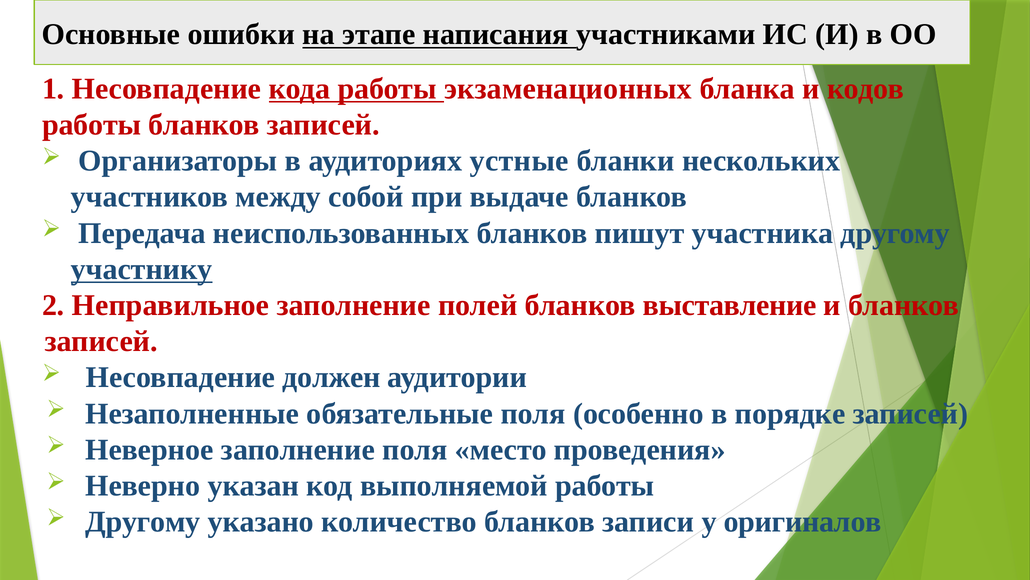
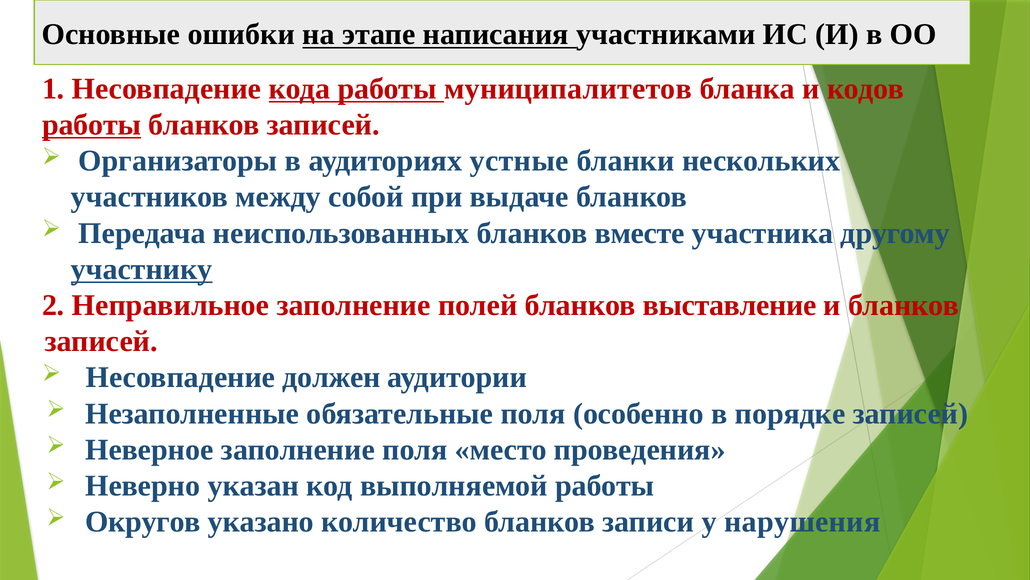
экзаменационных: экзаменационных -> муниципалитетов (568, 89)
работы underline: none -> present (92, 125)
пишут: пишут -> вместе (640, 233)
Другому: Другому -> Округов (143, 522)
оригиналов: оригиналов -> нарушения (802, 522)
